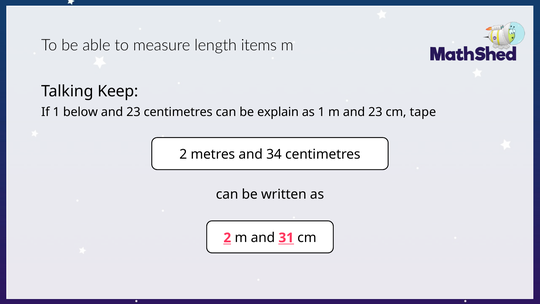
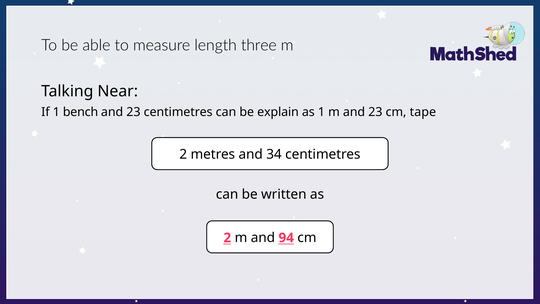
items: items -> three (259, 45)
Keep: Keep -> Near (118, 91)
below: below -> bench (80, 112)
31: 31 -> 94 (286, 238)
